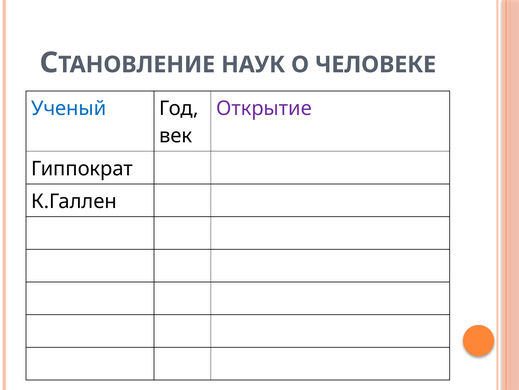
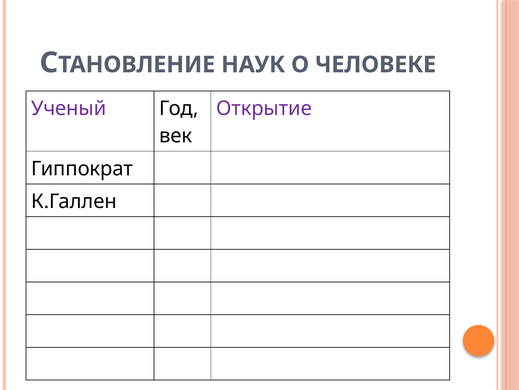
Ученый colour: blue -> purple (69, 108)
